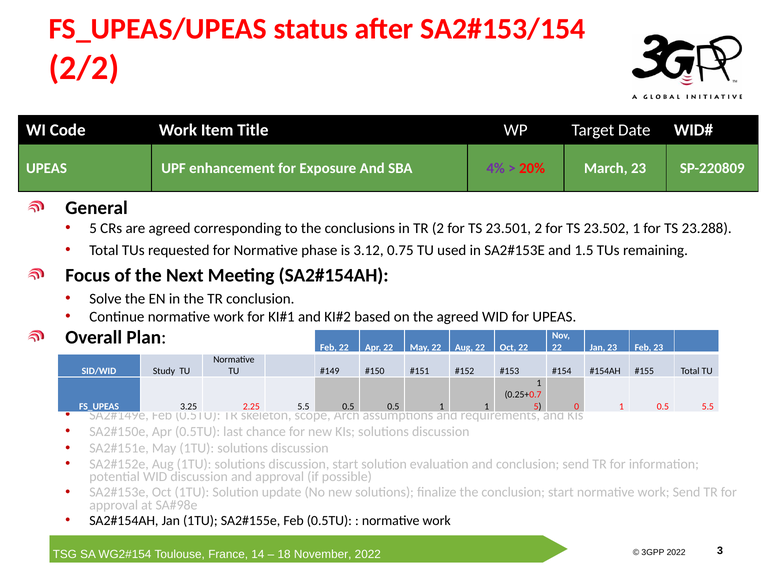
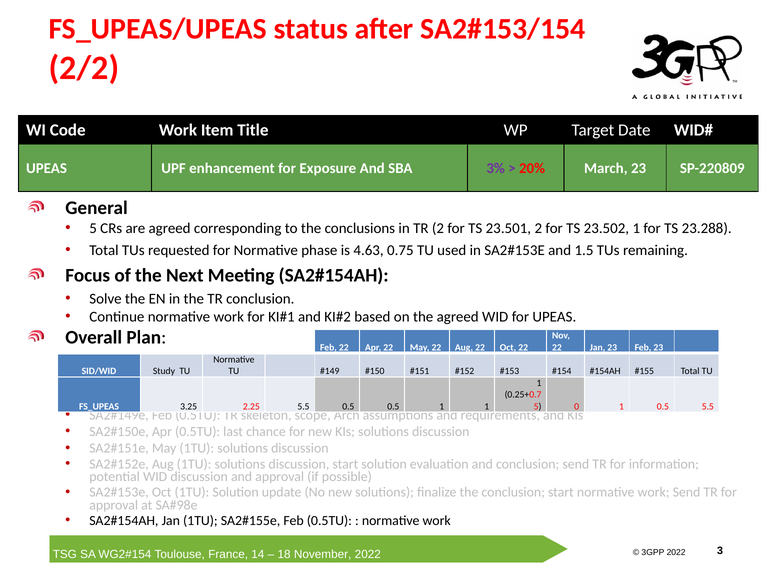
4%: 4% -> 3% (496, 168)
3.12: 3.12 -> 4.63 (369, 250)
